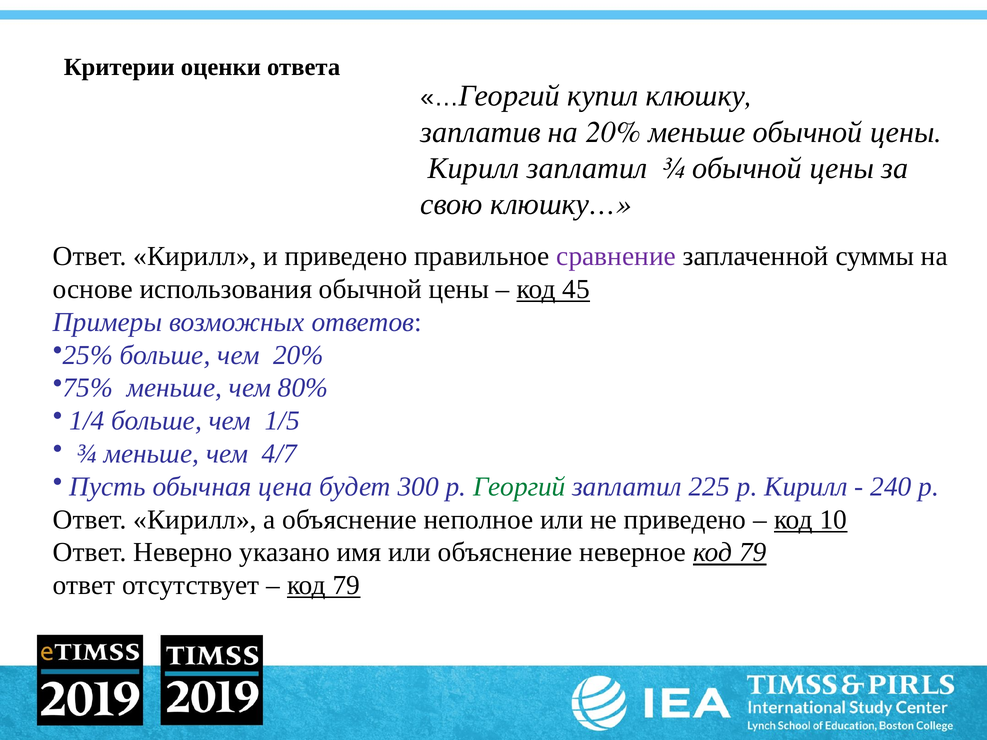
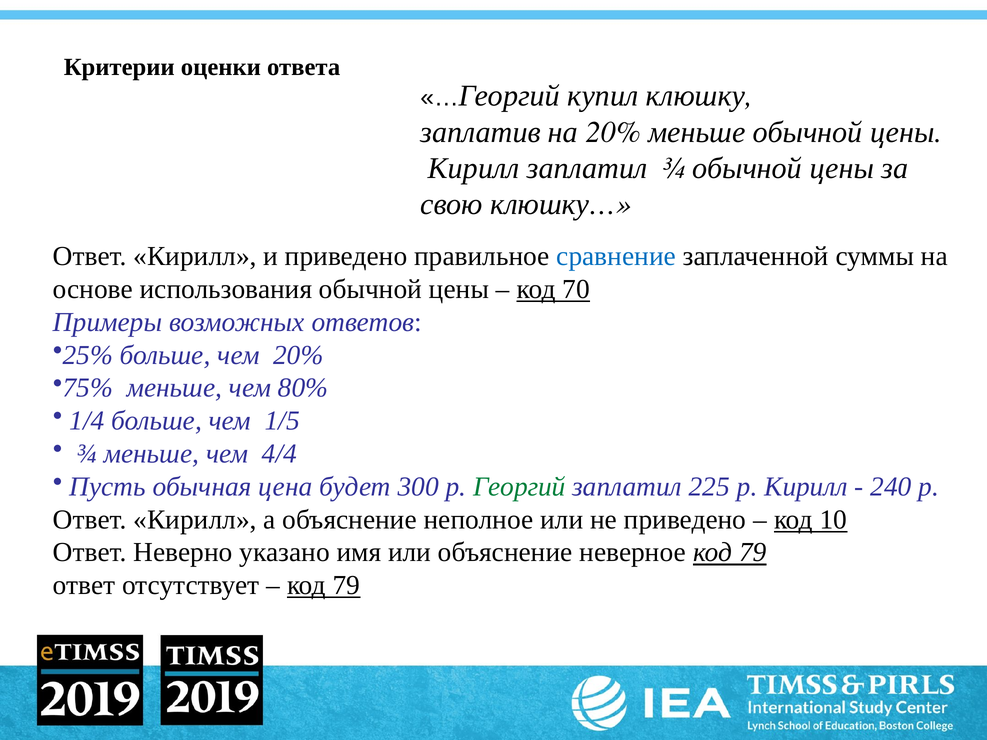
сравнение colour: purple -> blue (616, 256)
45: 45 -> 70 (576, 289)
4/7: 4/7 -> 4/4 (279, 454)
